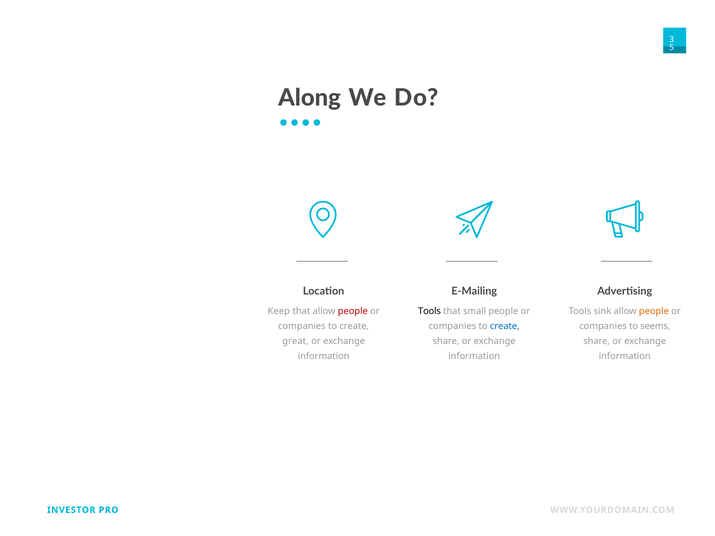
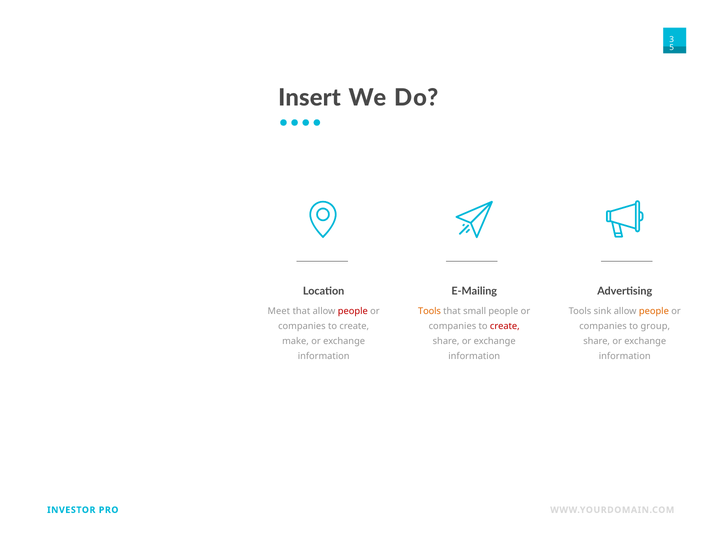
Along: Along -> Insert (309, 98)
Keep: Keep -> Meet (279, 311)
Tools colour: black -> orange (430, 311)
create colour: blue -> red (505, 326)
seems: seems -> group (655, 326)
great: great -> make (296, 341)
